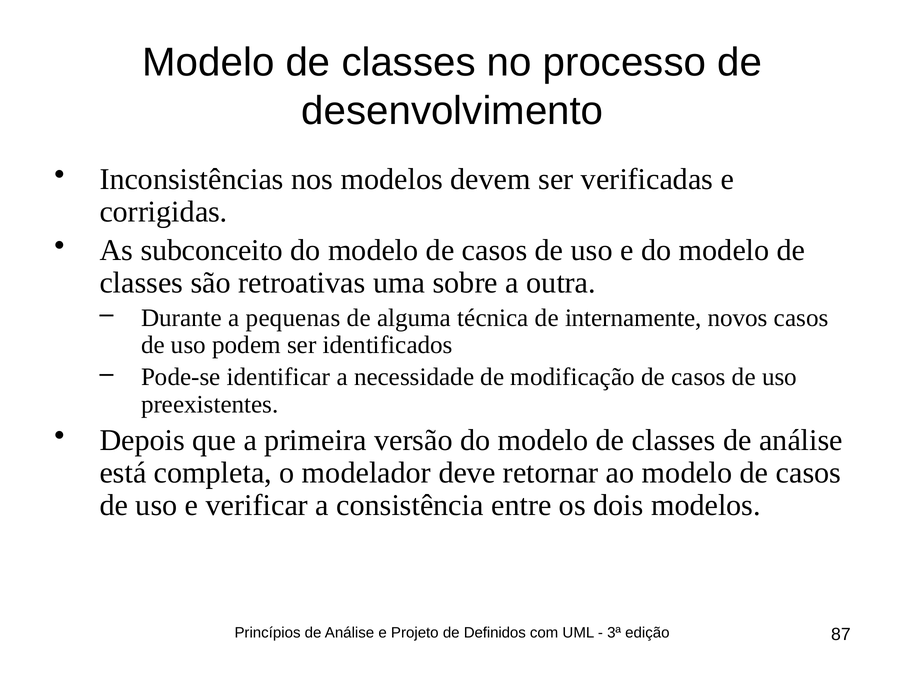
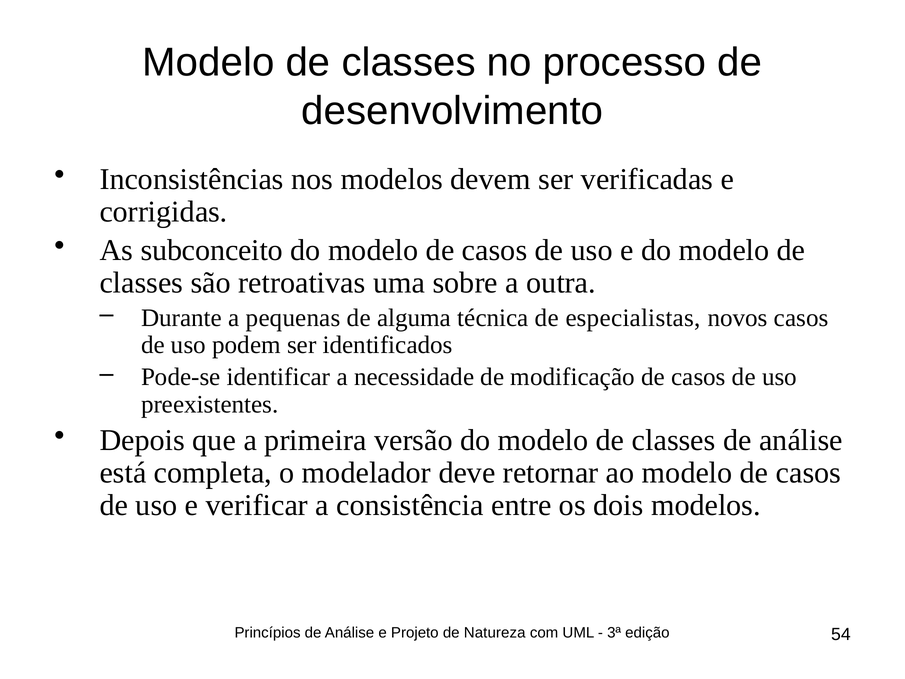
internamente: internamente -> especialistas (633, 318)
Definidos: Definidos -> Natureza (495, 633)
87: 87 -> 54 (841, 634)
